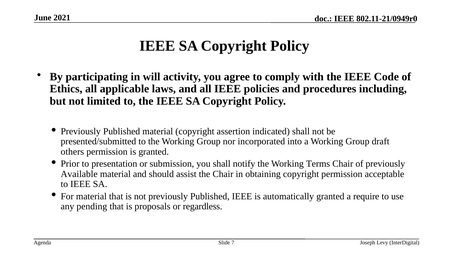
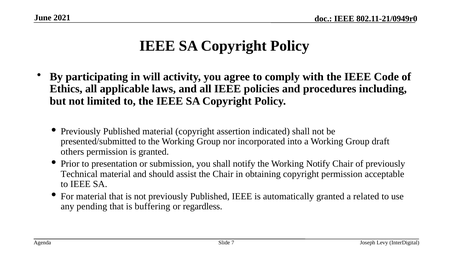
Working Terms: Terms -> Notify (318, 164)
Available: Available -> Technical (79, 174)
require: require -> related (366, 196)
proposals: proposals -> buffering (152, 206)
